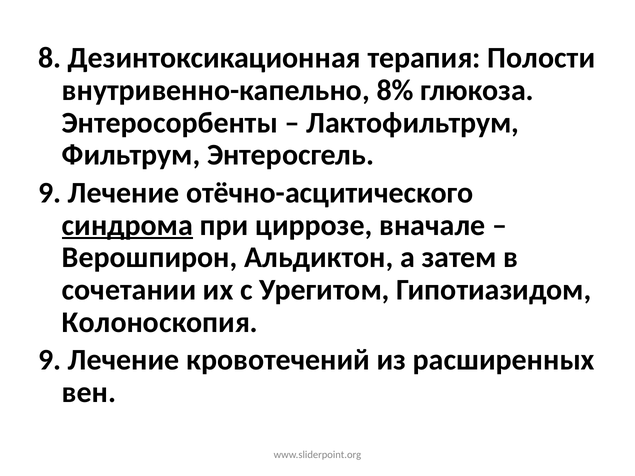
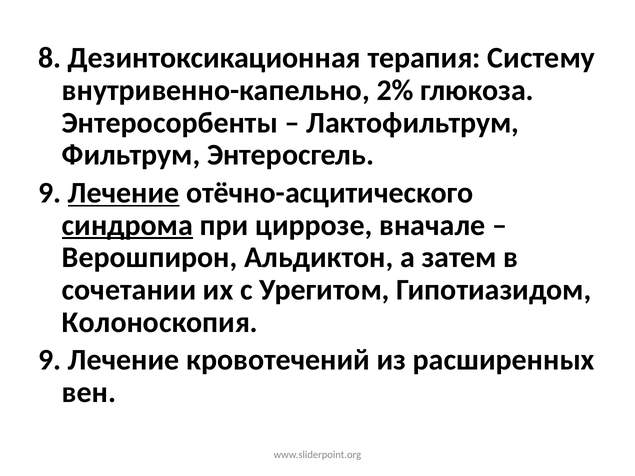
Полости: Полости -> Систему (541, 58)
8%: 8% -> 2% (395, 90)
Лечение underline: none -> present (124, 193)
